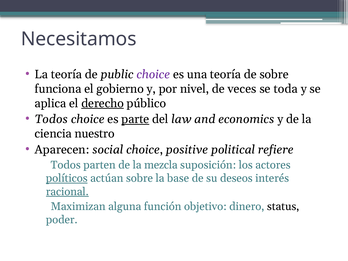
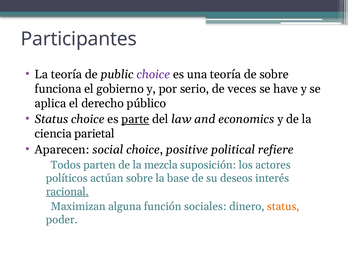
Necesitamos: Necesitamos -> Participantes (79, 39)
nivel: nivel -> serio (195, 89)
toda: toda -> have (286, 89)
derecho underline: present -> none (103, 103)
Todos: Todos -> Status (52, 119)
nuestro: nuestro -> parietal (95, 134)
políticos underline: present -> none (67, 178)
objetivo: objetivo -> sociales (205, 206)
status colour: black -> orange (283, 206)
